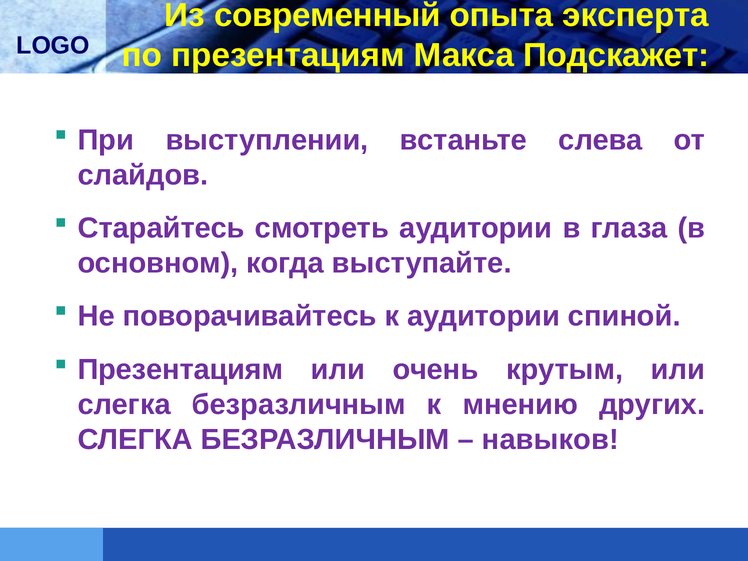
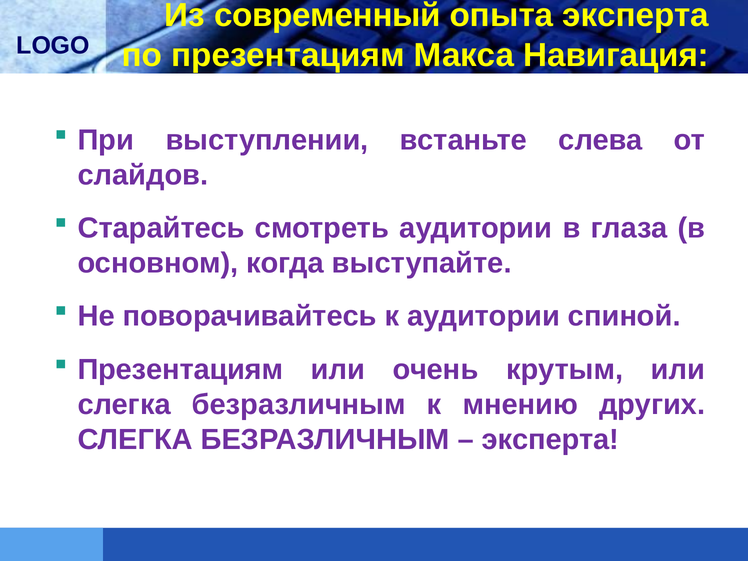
Подскажет: Подскажет -> Навигация (616, 55)
навыков: навыков -> эксперта (551, 439)
